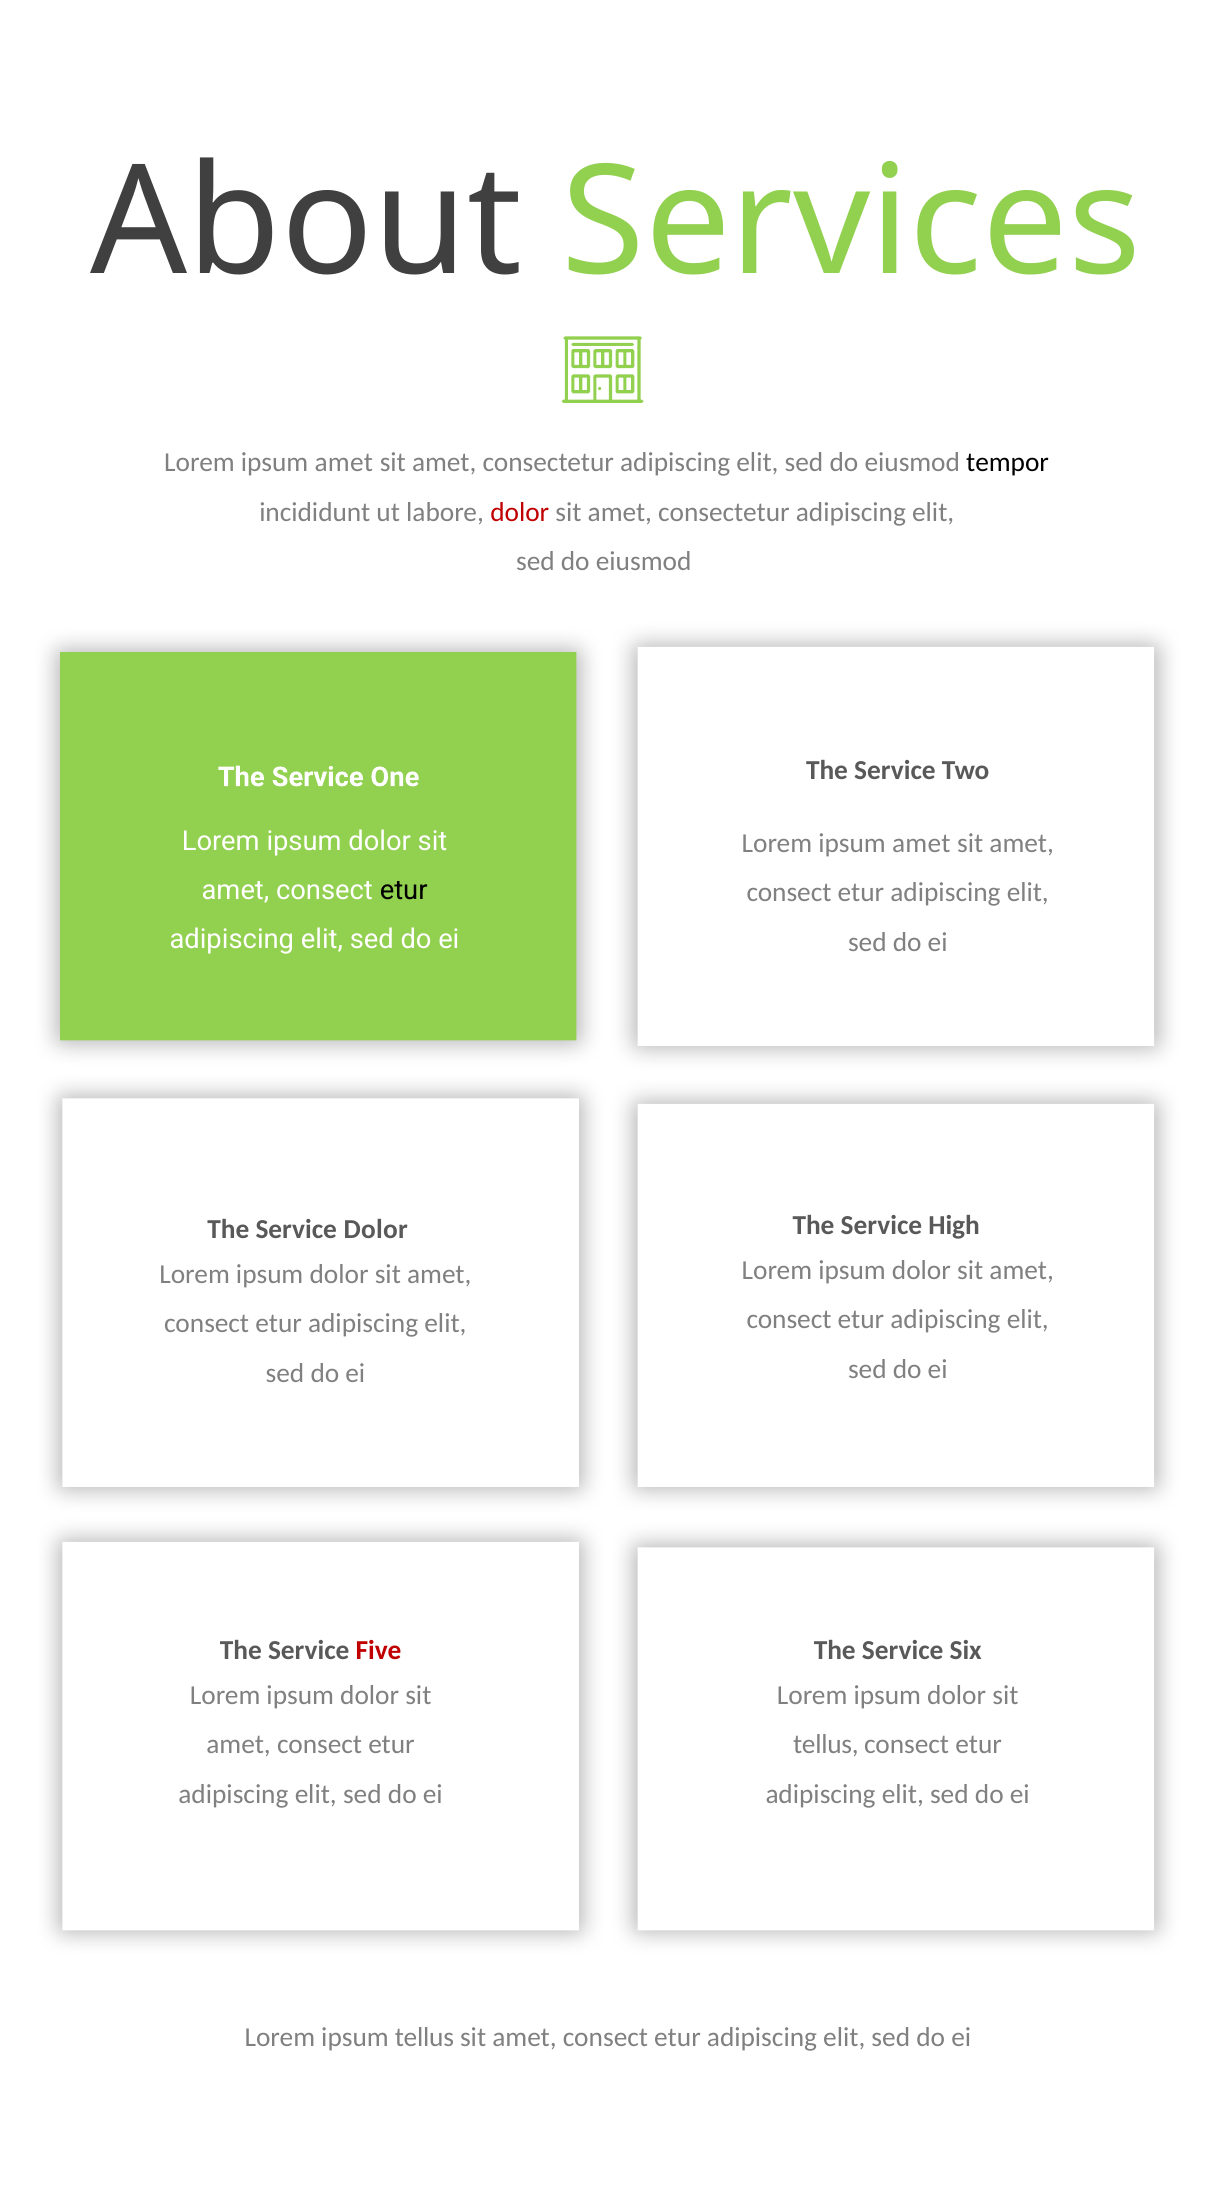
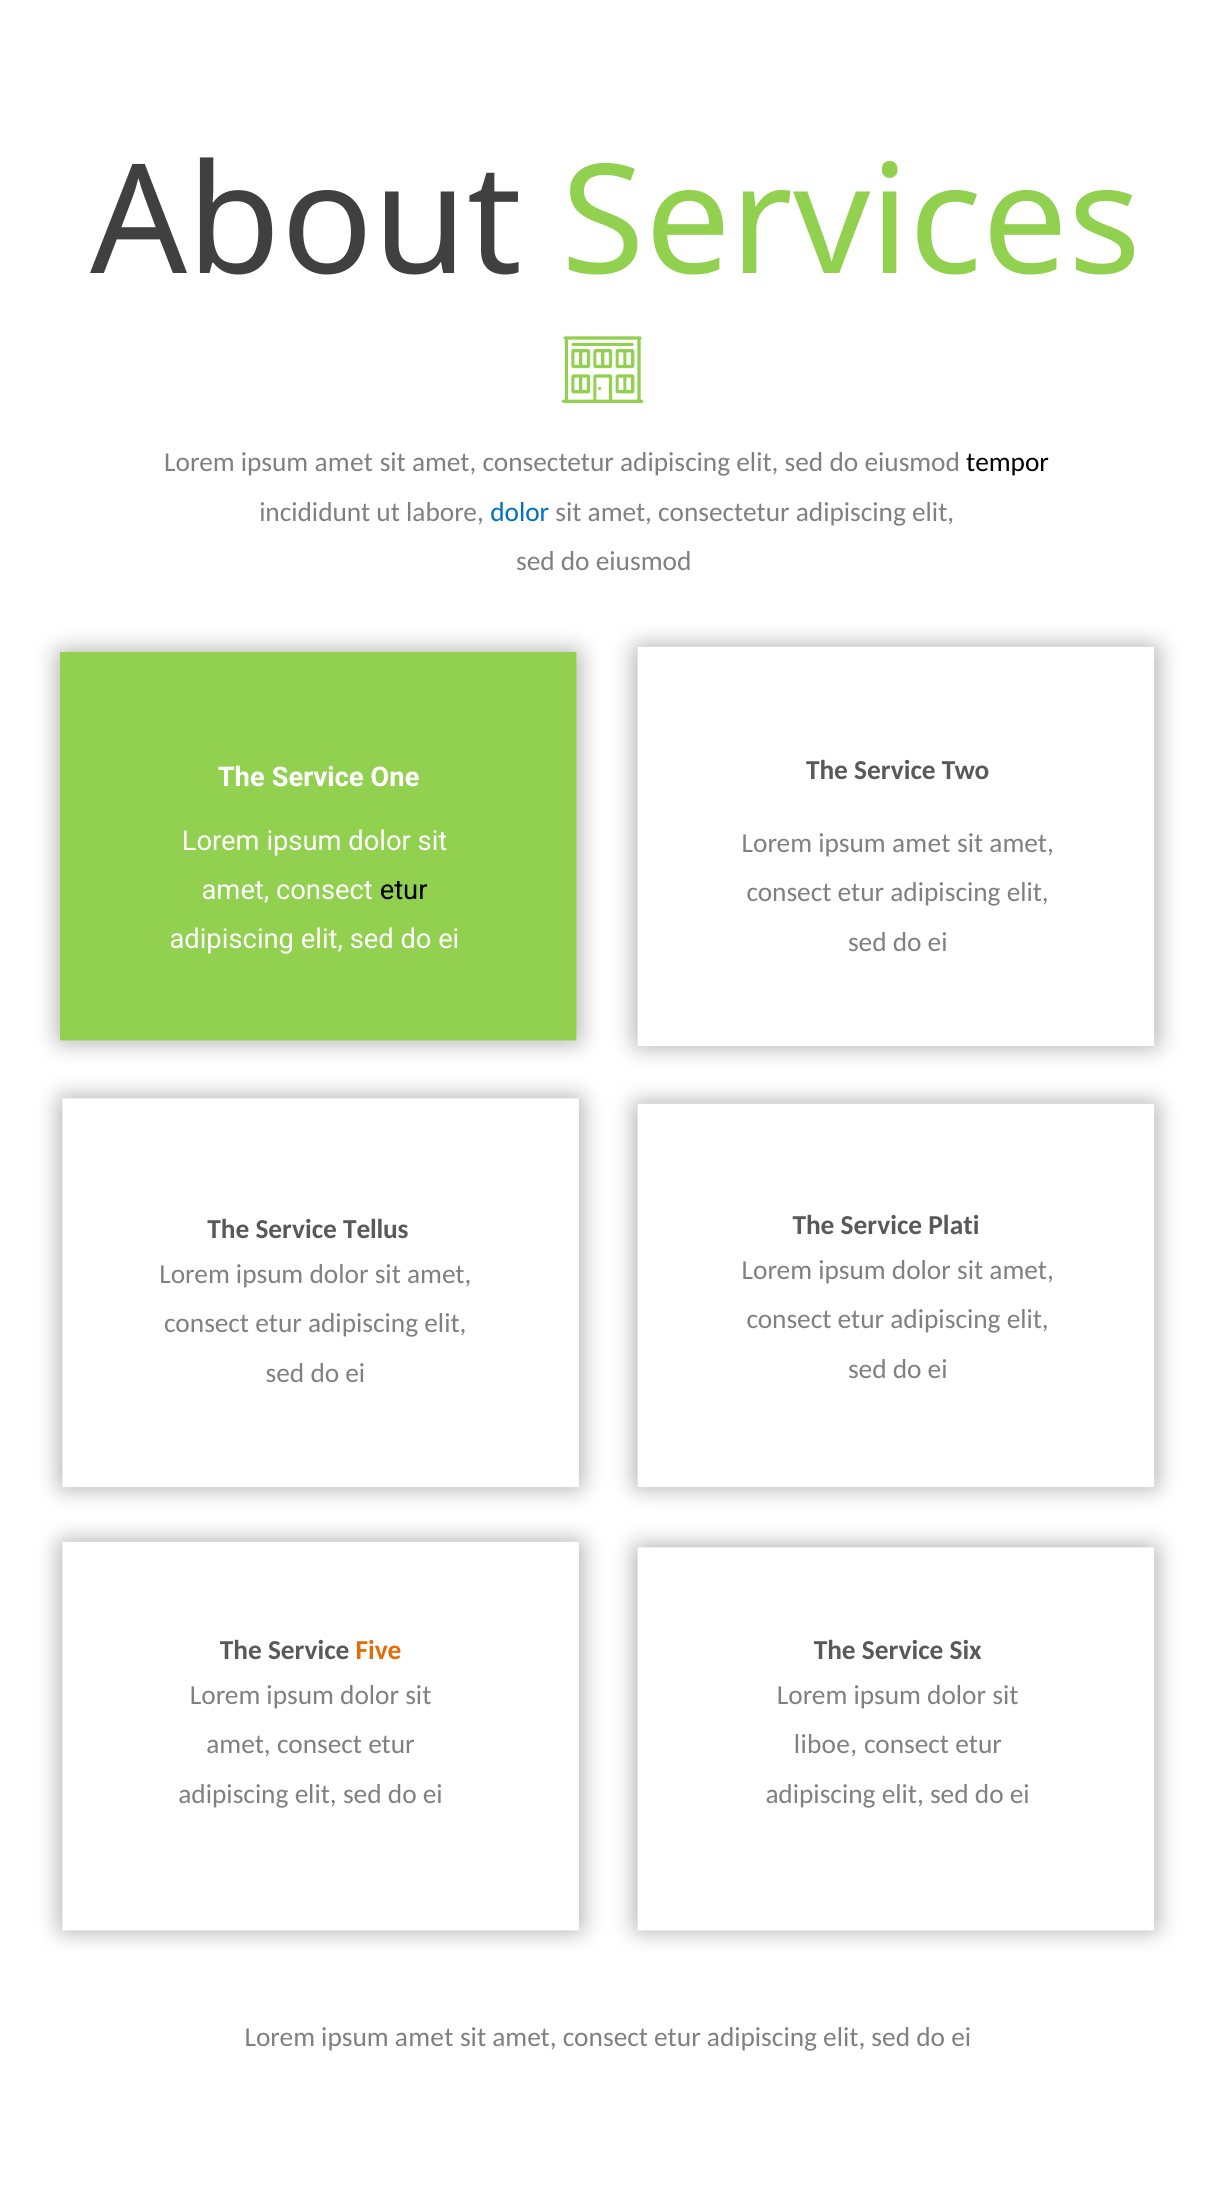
dolor colour: red -> blue (520, 512)
High: High -> Plati (954, 1225)
Service Dolor: Dolor -> Tellus (376, 1229)
Five colour: red -> orange (379, 1650)
tellus: tellus -> liboe (826, 1745)
tellus: tellus -> amet (424, 2037)
